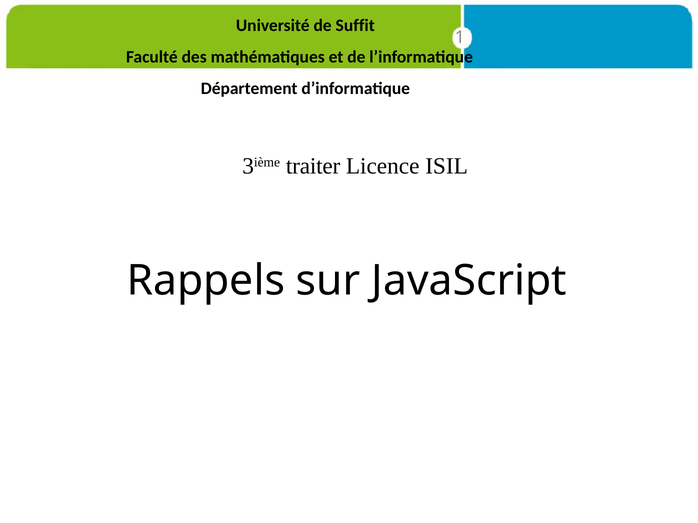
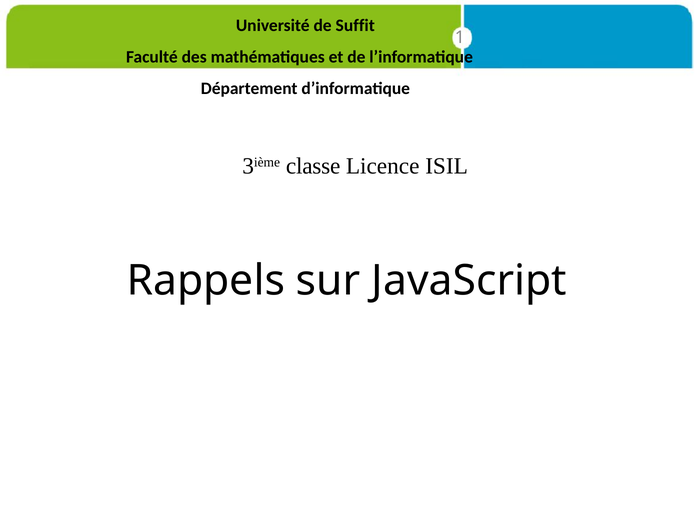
traiter: traiter -> classe (313, 166)
